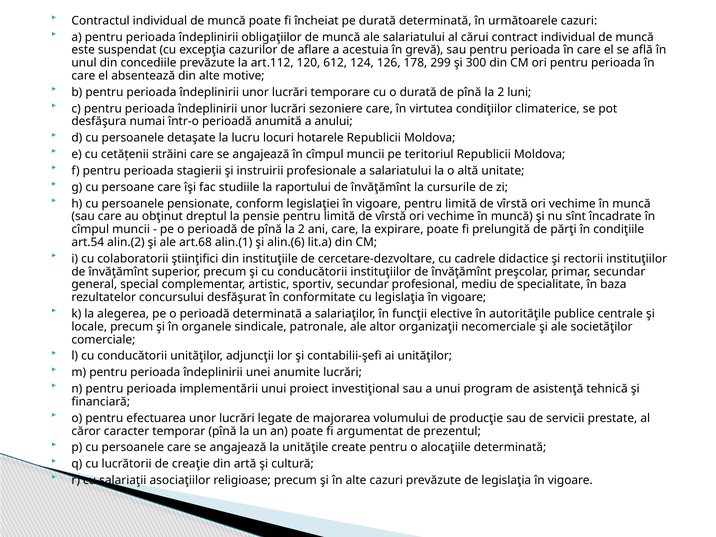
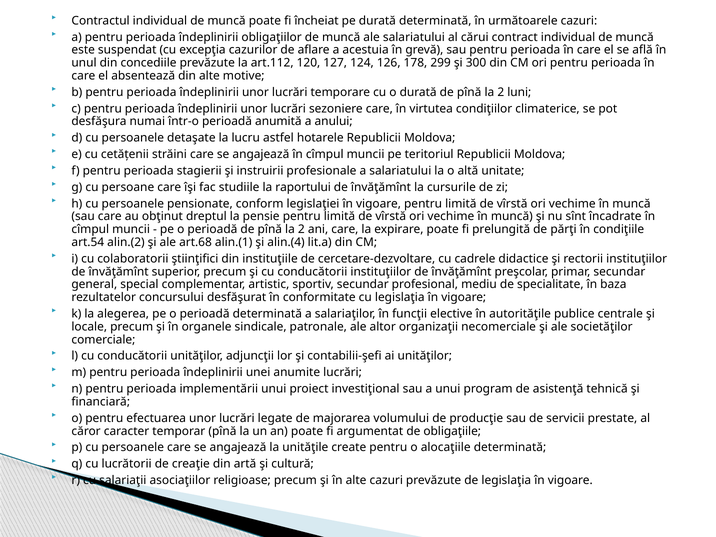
612: 612 -> 127 (335, 63)
locuri: locuri -> astfel (278, 138)
alin.(6: alin.(6 -> alin.(4 (286, 242)
prezentul: prezentul -> obligaţiile (452, 431)
